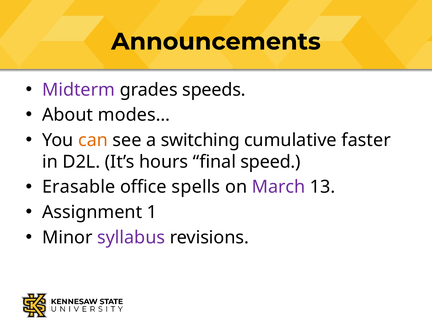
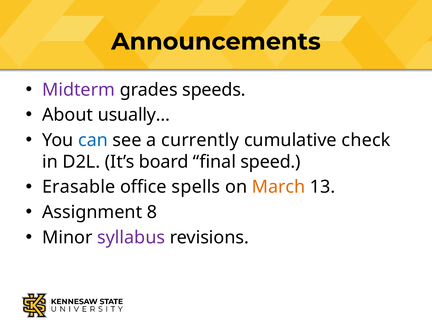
modes…: modes… -> usually… (134, 115)
can colour: orange -> blue (93, 140)
switching: switching -> currently (200, 140)
faster: faster -> check (366, 140)
hours: hours -> board (164, 162)
March colour: purple -> orange (279, 187)
1: 1 -> 8 (152, 212)
